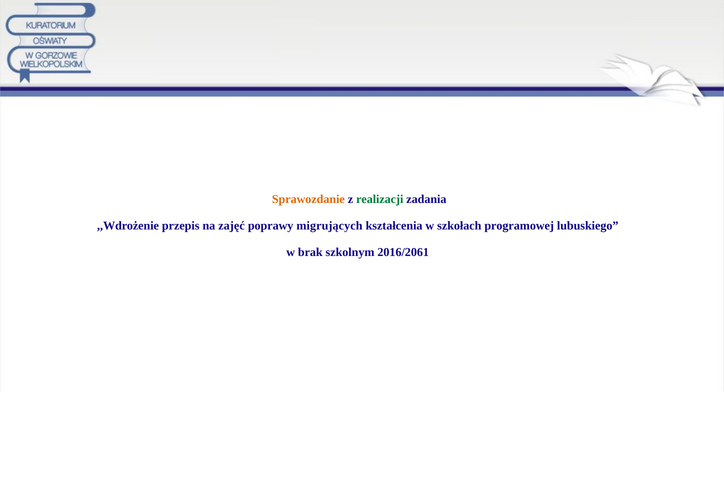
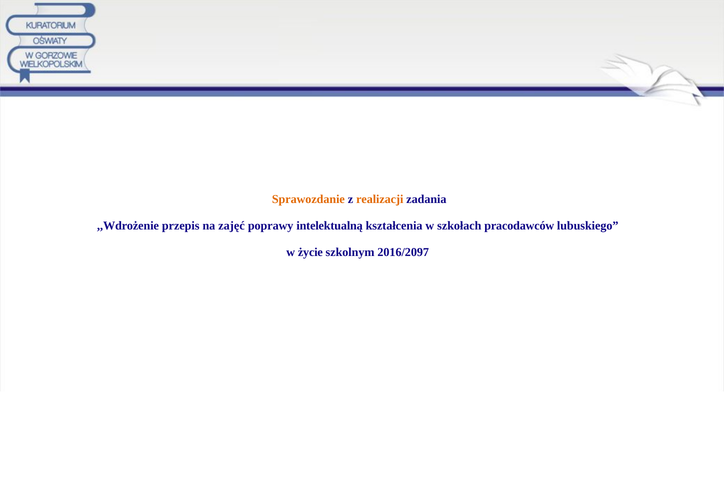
realizacji colour: green -> orange (380, 199)
migrujących: migrujących -> intelektualną (330, 226)
programowej: programowej -> pracodawców (519, 226)
brak: brak -> życie (310, 252)
2016/2061: 2016/2061 -> 2016/2097 (403, 252)
